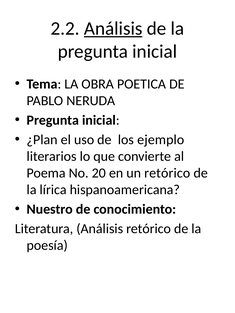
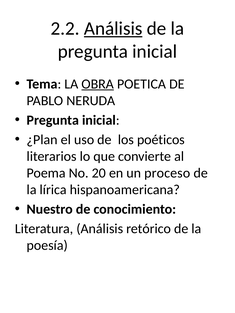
OBRA underline: none -> present (98, 84)
ejemplo: ejemplo -> poéticos (161, 140)
un retórico: retórico -> proceso (167, 173)
